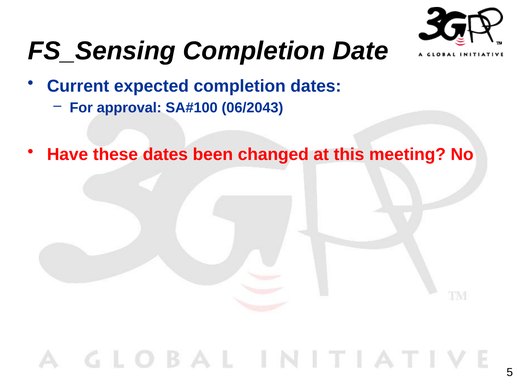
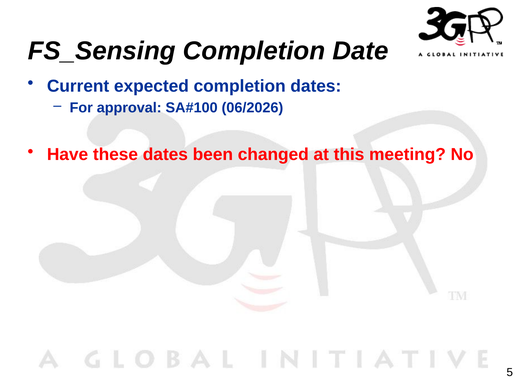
06/2043: 06/2043 -> 06/2026 (252, 108)
